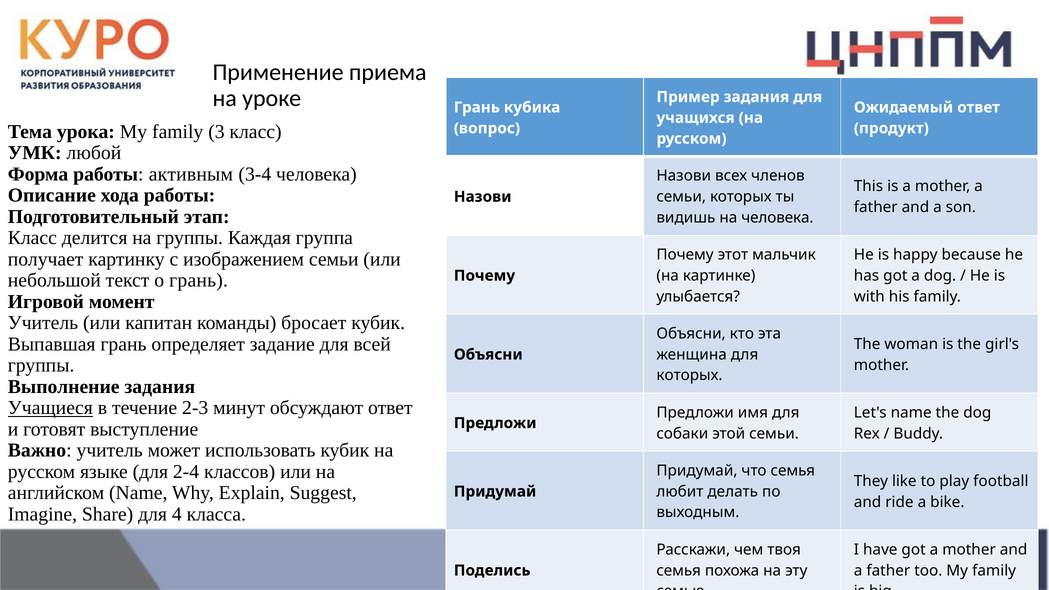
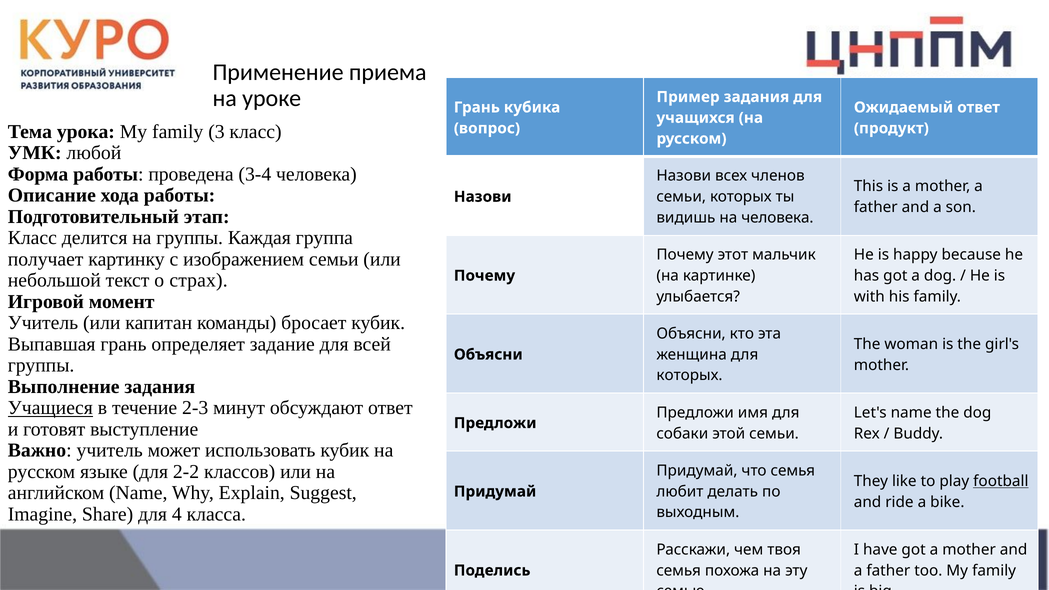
активным: активным -> проведена (191, 174)
о грань: грань -> страх (199, 280)
2-4: 2-4 -> 2-2 (186, 472)
football underline: none -> present (1001, 481)
